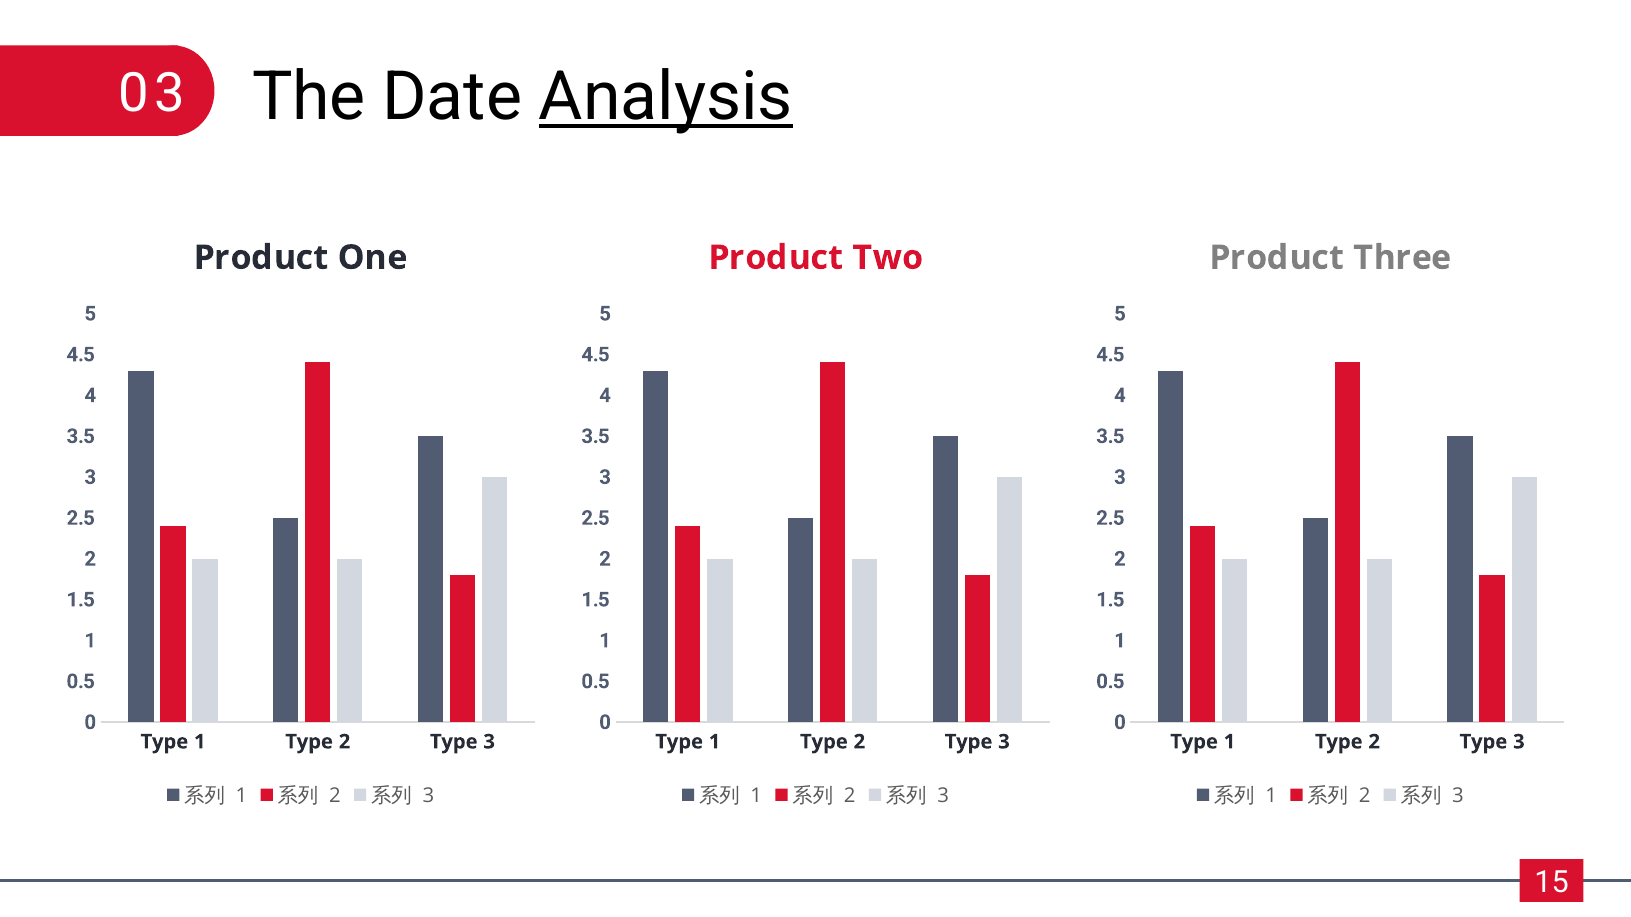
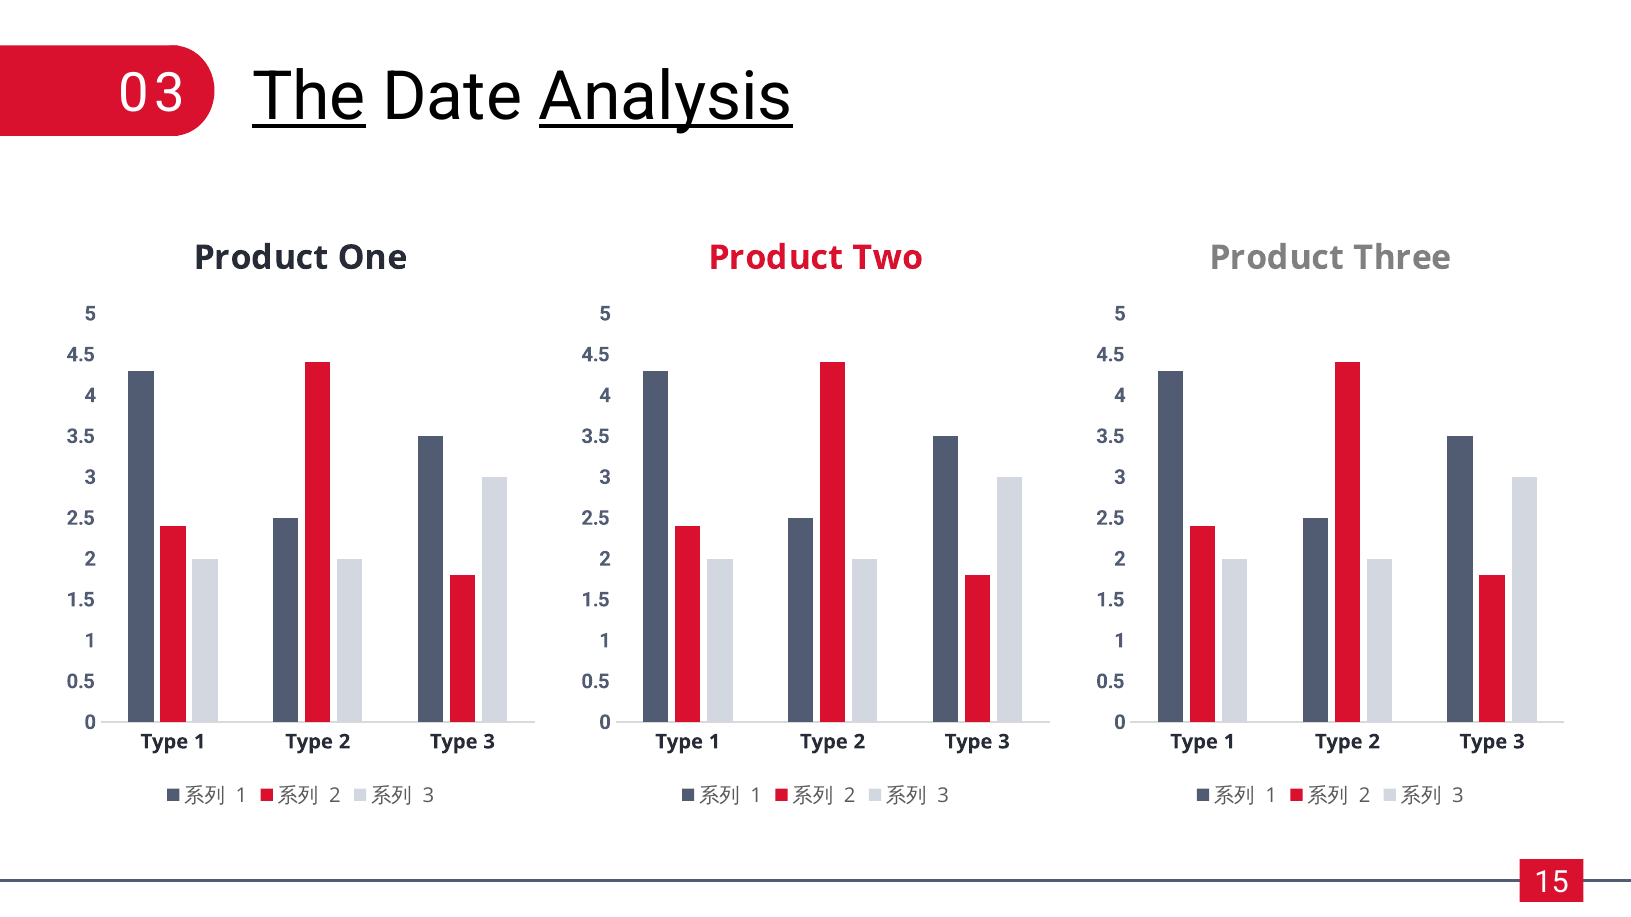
The underline: none -> present (309, 97)
